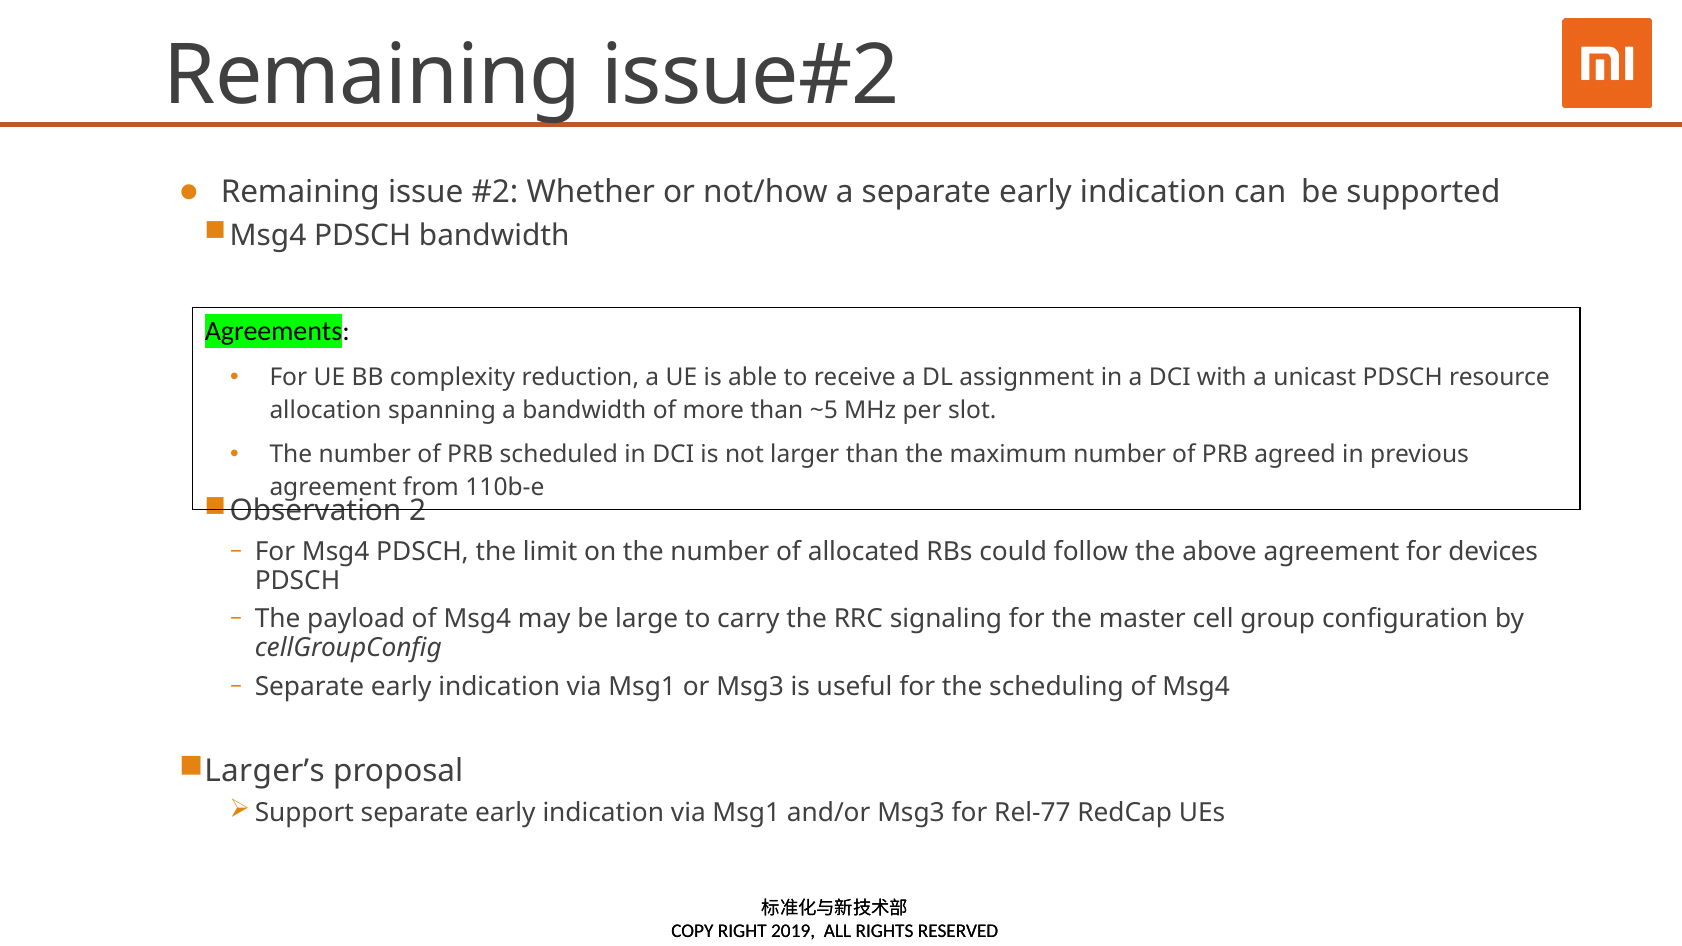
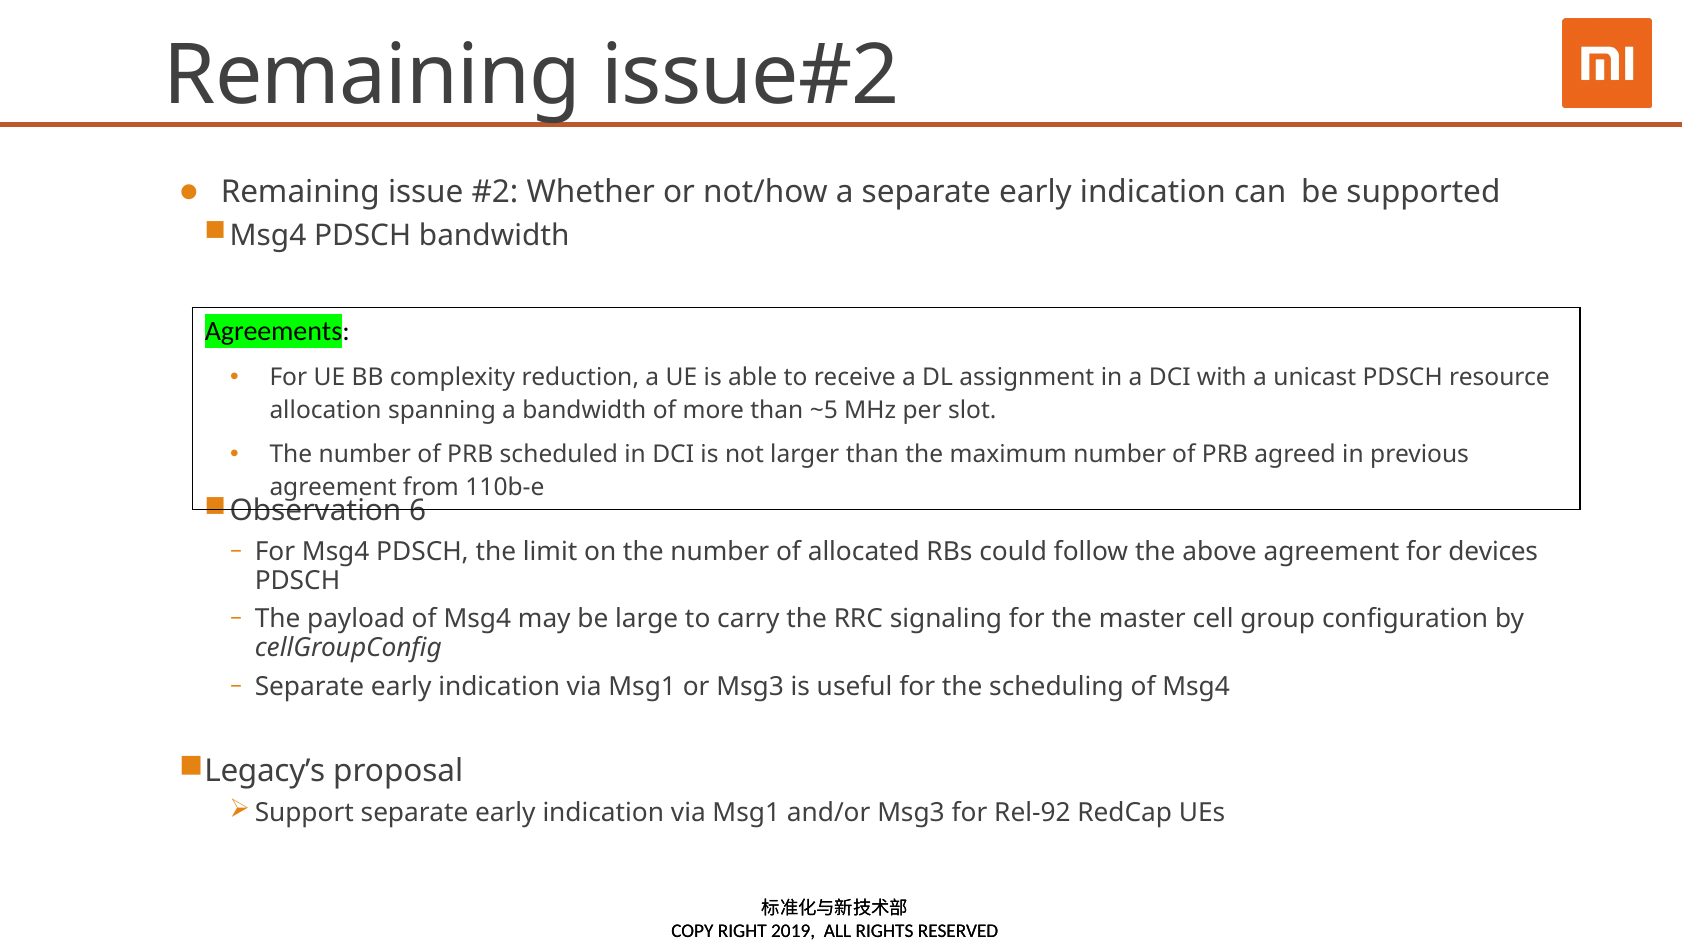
2: 2 -> 6 (418, 511)
Larger’s: Larger’s -> Legacy’s (265, 772)
Rel-77: Rel-77 -> Rel-92 (1032, 813)
